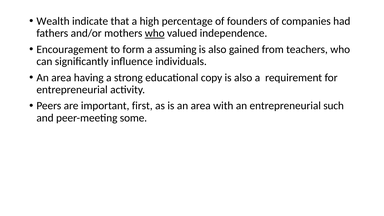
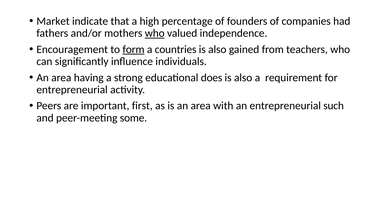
Wealth: Wealth -> Market (53, 21)
form underline: none -> present (134, 49)
assuming: assuming -> countries (176, 49)
copy: copy -> does (212, 78)
